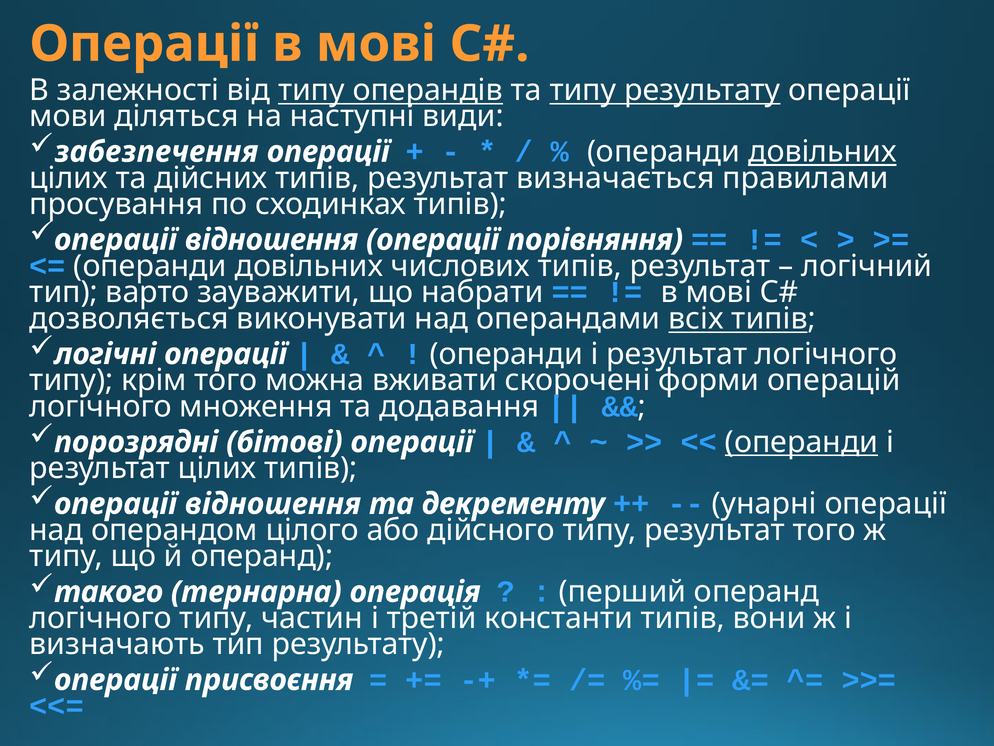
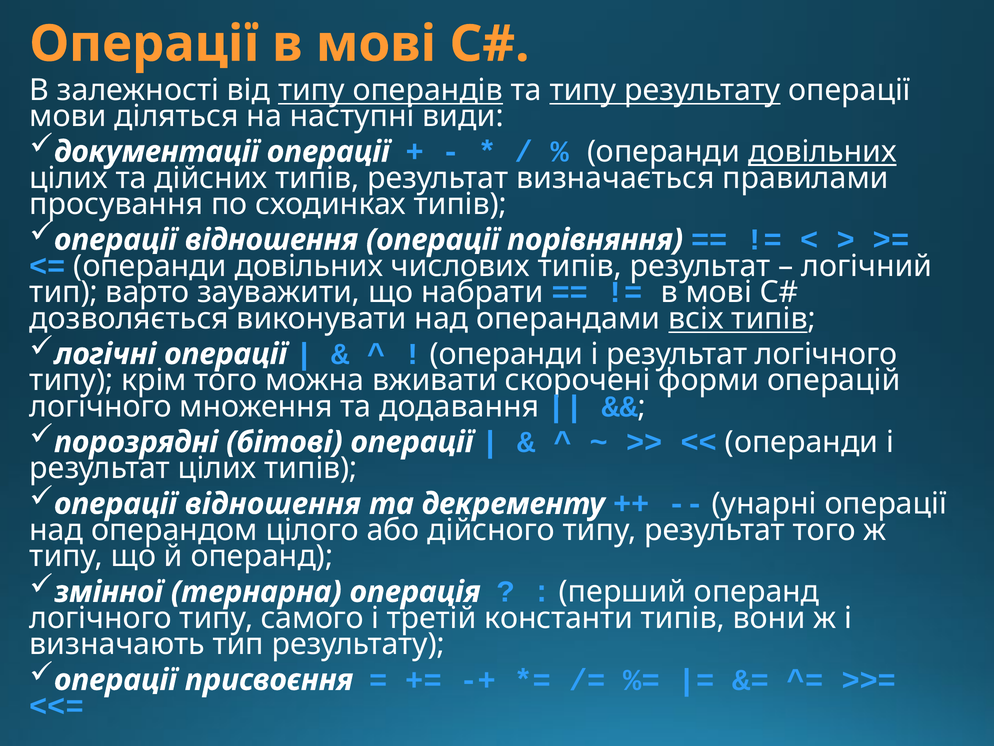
забезпечення: забезпечення -> документації (157, 152)
операнди underline: present -> none (802, 442)
такого: такого -> змінної (109, 592)
частин: частин -> самого (312, 618)
